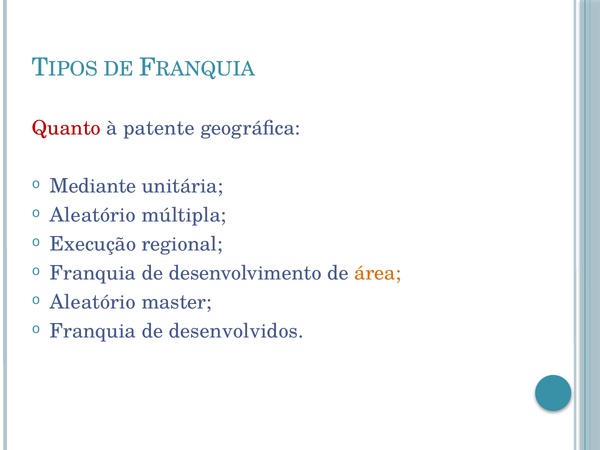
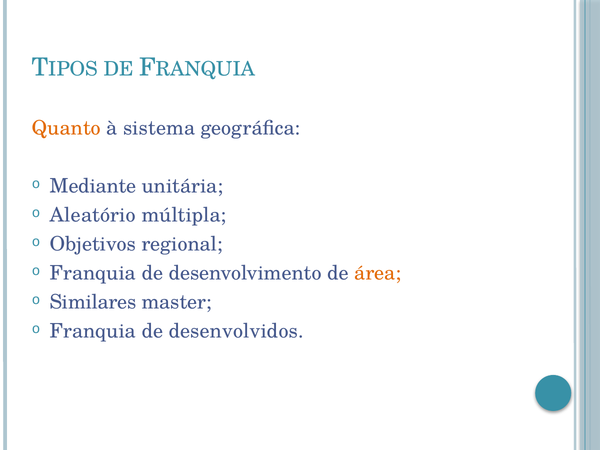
Quanto colour: red -> orange (66, 128)
patente: patente -> sistema (159, 128)
Execução: Execução -> Objetivos (93, 244)
Aleatório: Aleatório -> Similares (93, 302)
